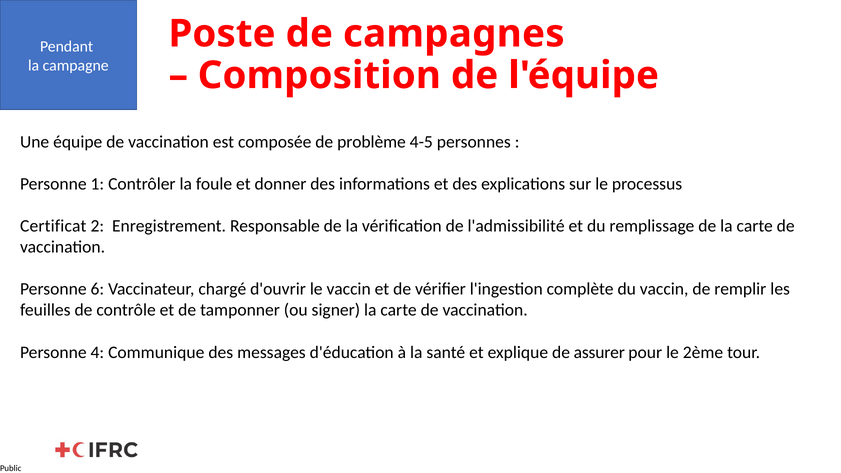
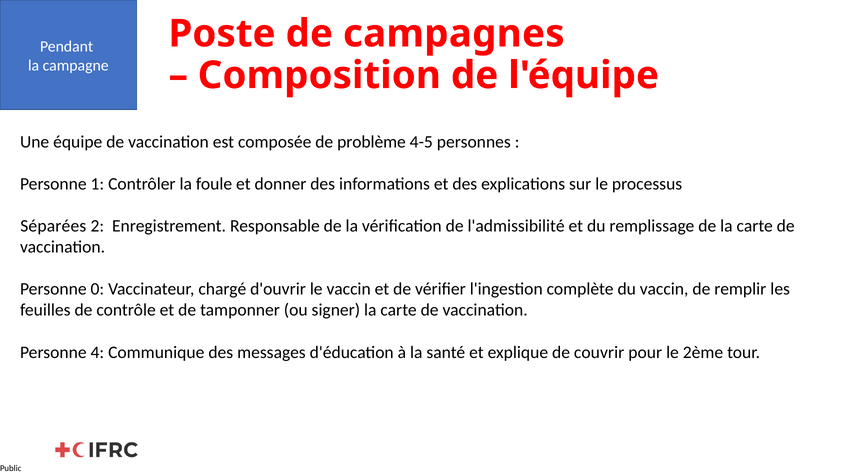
Certificat: Certificat -> Séparées (53, 226)
6: 6 -> 0 (97, 289)
assurer: assurer -> couvrir (599, 352)
